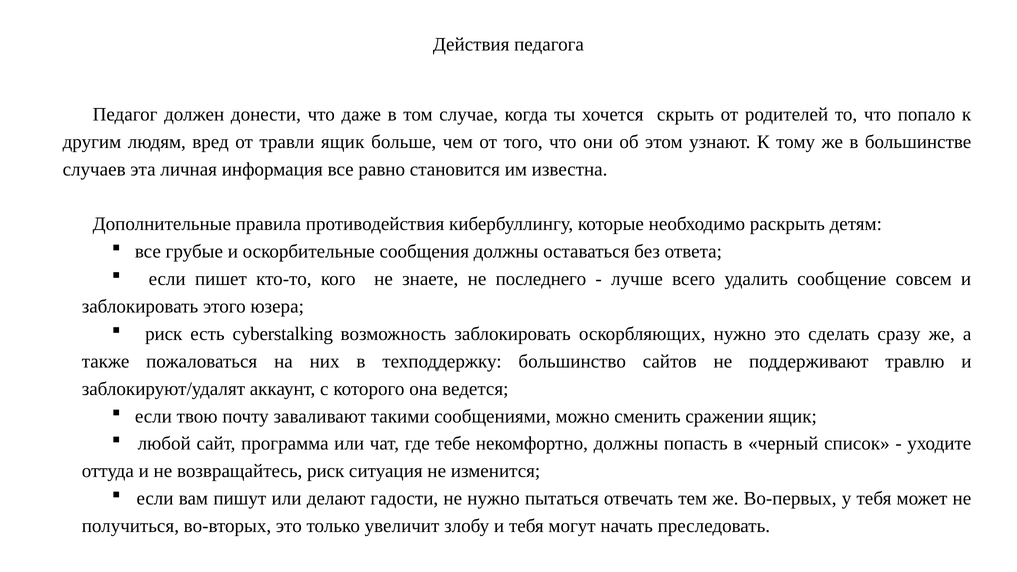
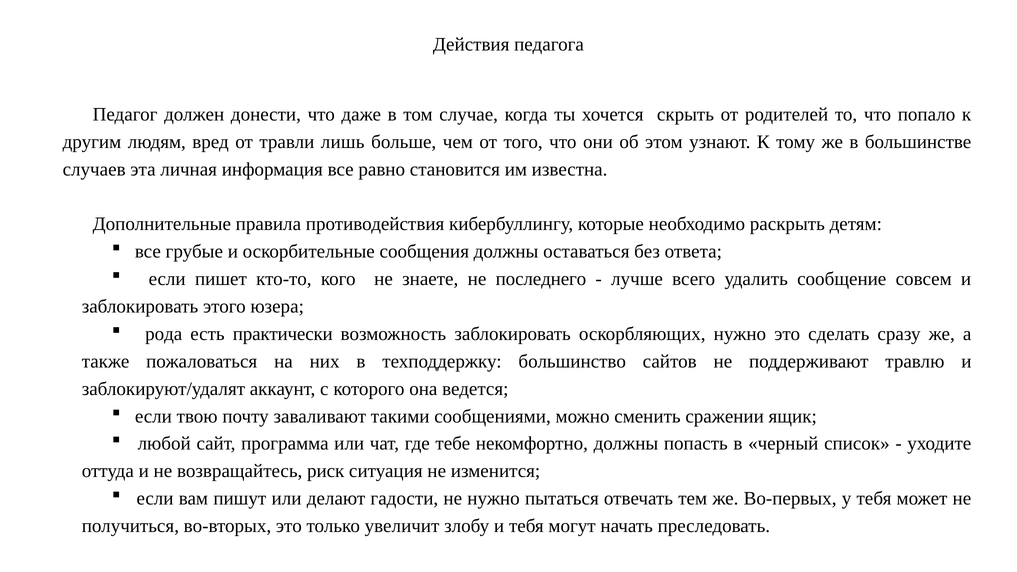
травли ящик: ящик -> лишь (343, 142)
риск: риск -> рода (164, 334)
cyberstalking: cyberstalking -> практически (283, 334)
